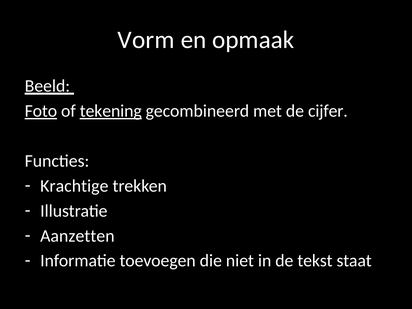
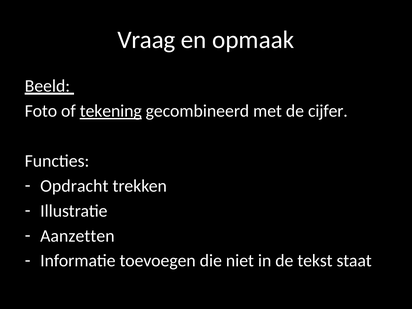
Vorm: Vorm -> Vraag (146, 40)
Foto underline: present -> none (41, 111)
Krachtige: Krachtige -> Opdracht (74, 186)
